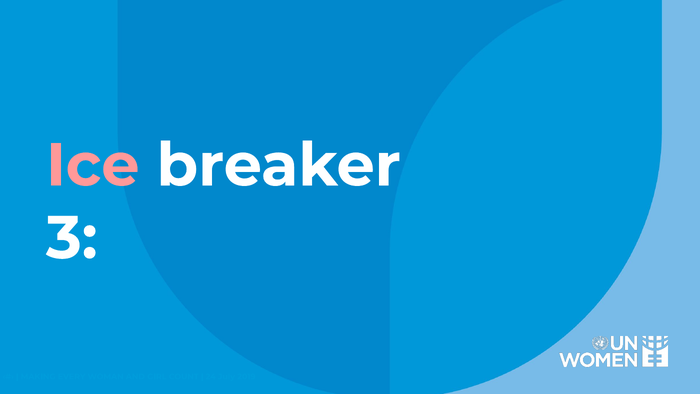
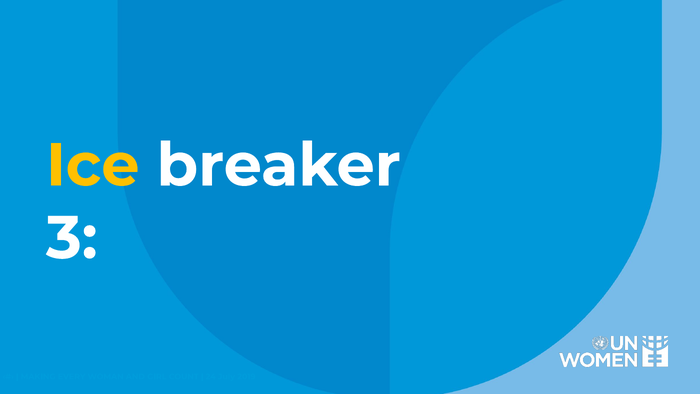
Ice colour: pink -> yellow (93, 165)
